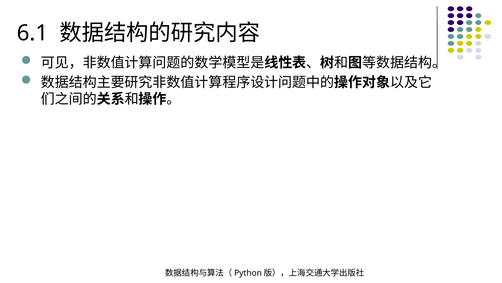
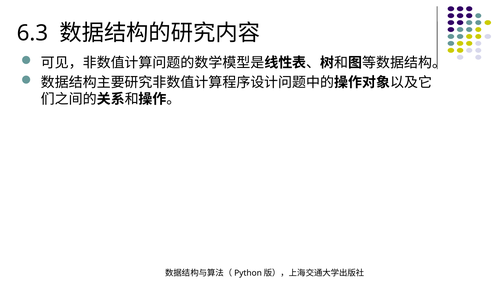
6.1: 6.1 -> 6.3 (32, 33)
